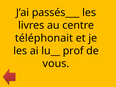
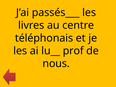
téléphonait: téléphonait -> téléphonais (44, 38)
vous: vous -> nous (56, 64)
